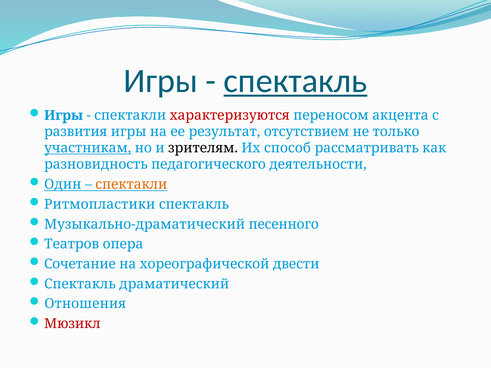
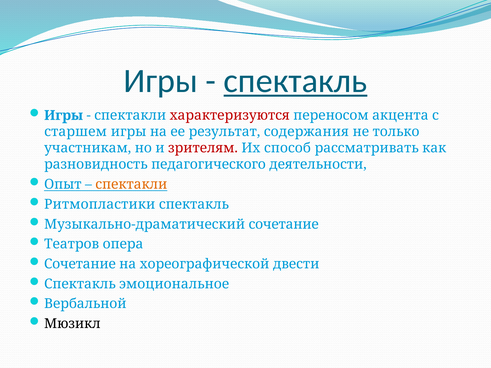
развития: развития -> старшем (76, 132)
отсутствием: отсутствием -> содержания (306, 132)
участникам underline: present -> none (88, 148)
зрителям colour: black -> red (203, 148)
Один: Один -> Опыт (63, 185)
Музыкально-драматический песенного: песенного -> сочетание (284, 224)
драматический: драматический -> эмоциональное (174, 284)
Отношения: Отношения -> Вербальной (85, 304)
Мюзикл colour: red -> black (72, 324)
